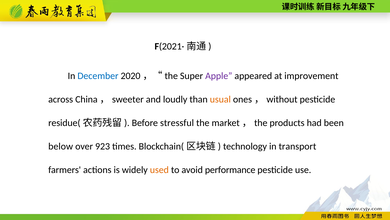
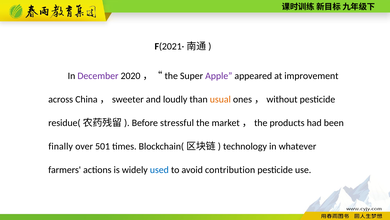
December colour: blue -> purple (98, 76)
below: below -> finally (61, 146)
923: 923 -> 501 (103, 146)
transport: transport -> whatever (297, 146)
used colour: orange -> blue (159, 169)
performance: performance -> contribution (230, 169)
